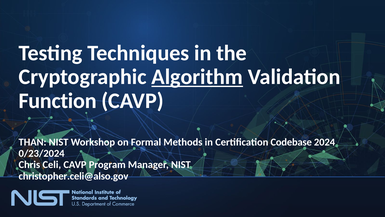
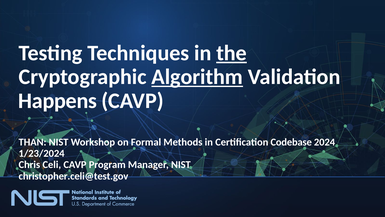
the underline: none -> present (232, 53)
Function: Function -> Happens (58, 101)
0/23/2024: 0/23/2024 -> 1/23/2024 (42, 153)
christopher.celi@also.gov: christopher.celi@also.gov -> christopher.celi@test.gov (73, 176)
